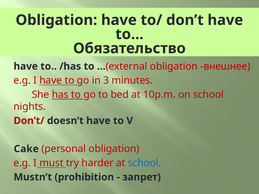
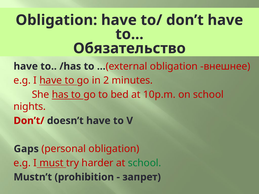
3: 3 -> 2 (106, 81)
Cake: Cake -> Gaps (26, 149)
school colour: blue -> green (145, 163)
